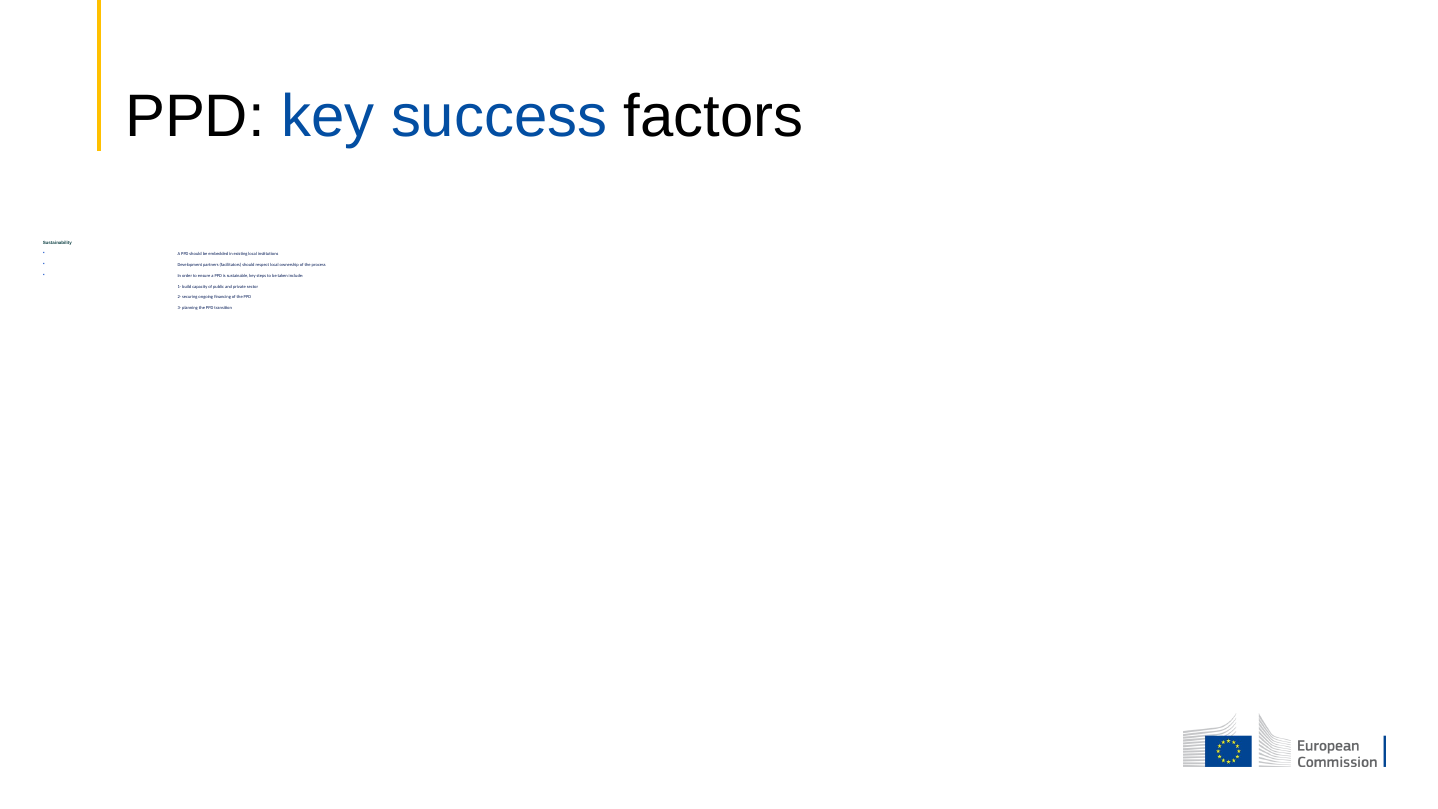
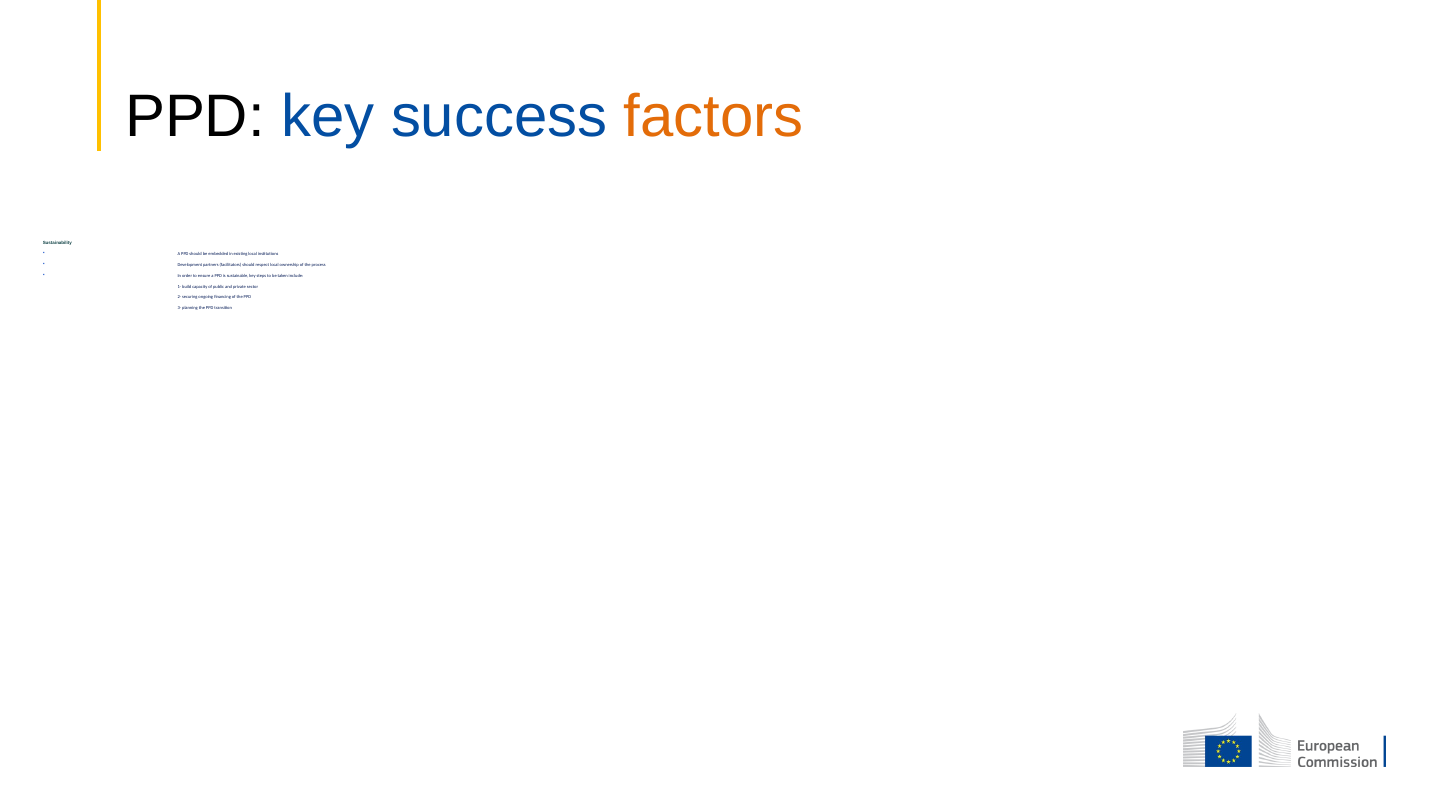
factors colour: black -> orange (713, 116)
